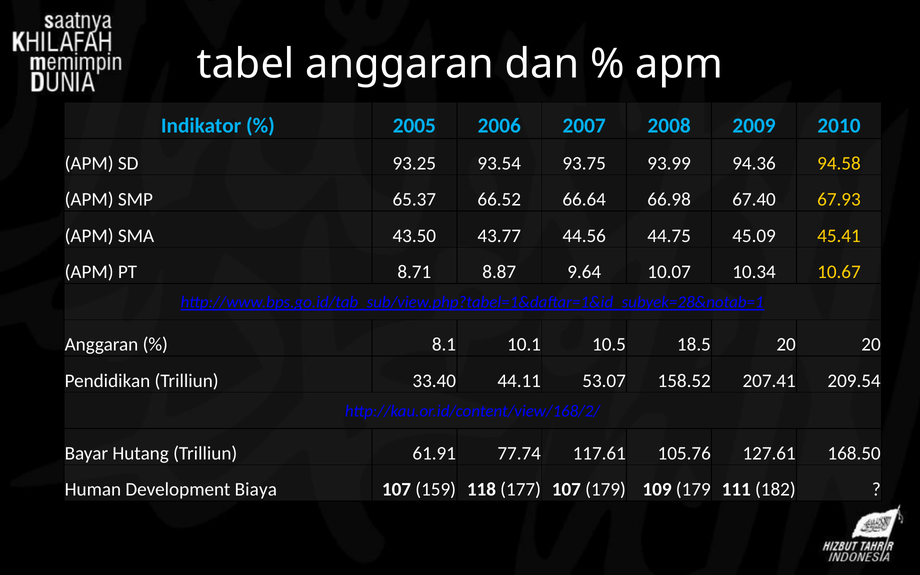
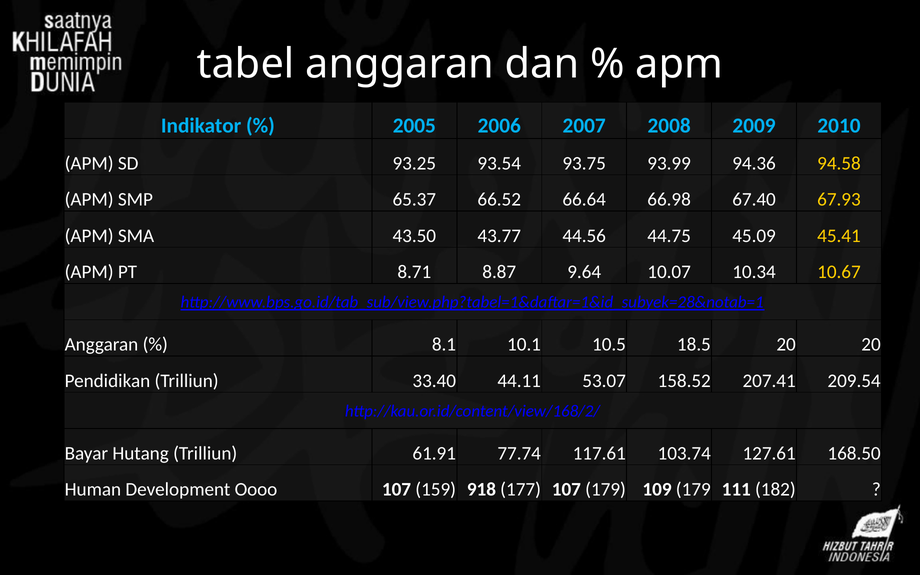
105.76: 105.76 -> 103.74 (684, 453)
Biaya: Biaya -> Oooo (256, 490)
118: 118 -> 918 (481, 490)
